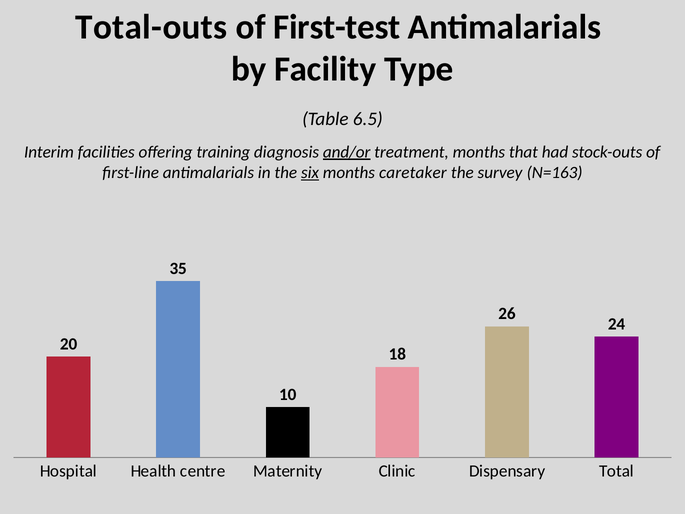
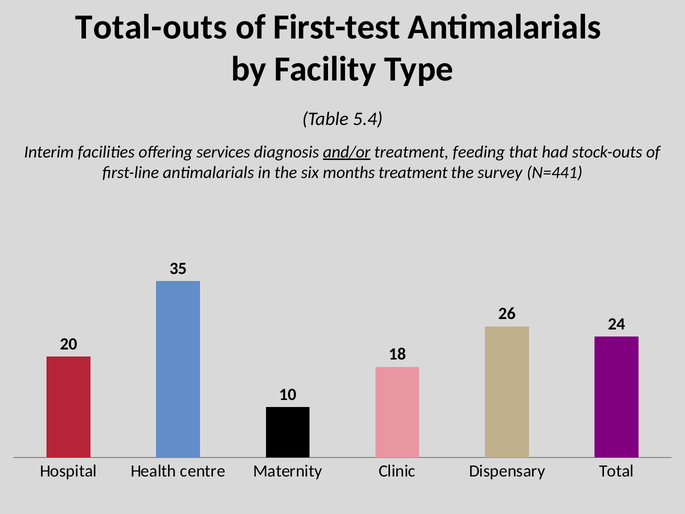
6.5: 6.5 -> 5.4 (368, 119)
training: training -> services (223, 152)
treatment months: months -> feeding (479, 152)
six underline: present -> none (310, 172)
months caretaker: caretaker -> treatment (413, 172)
N=163: N=163 -> N=441 (555, 172)
